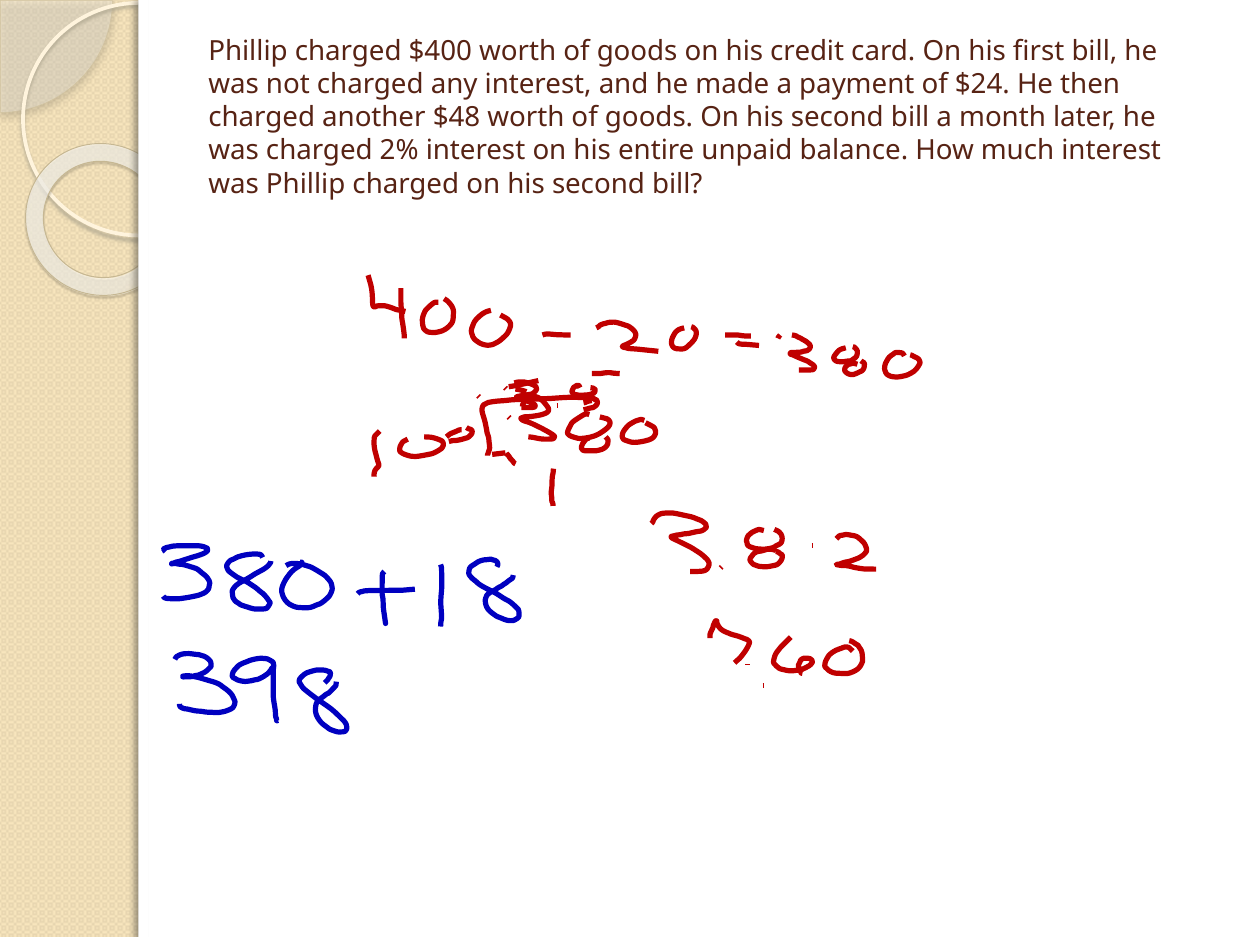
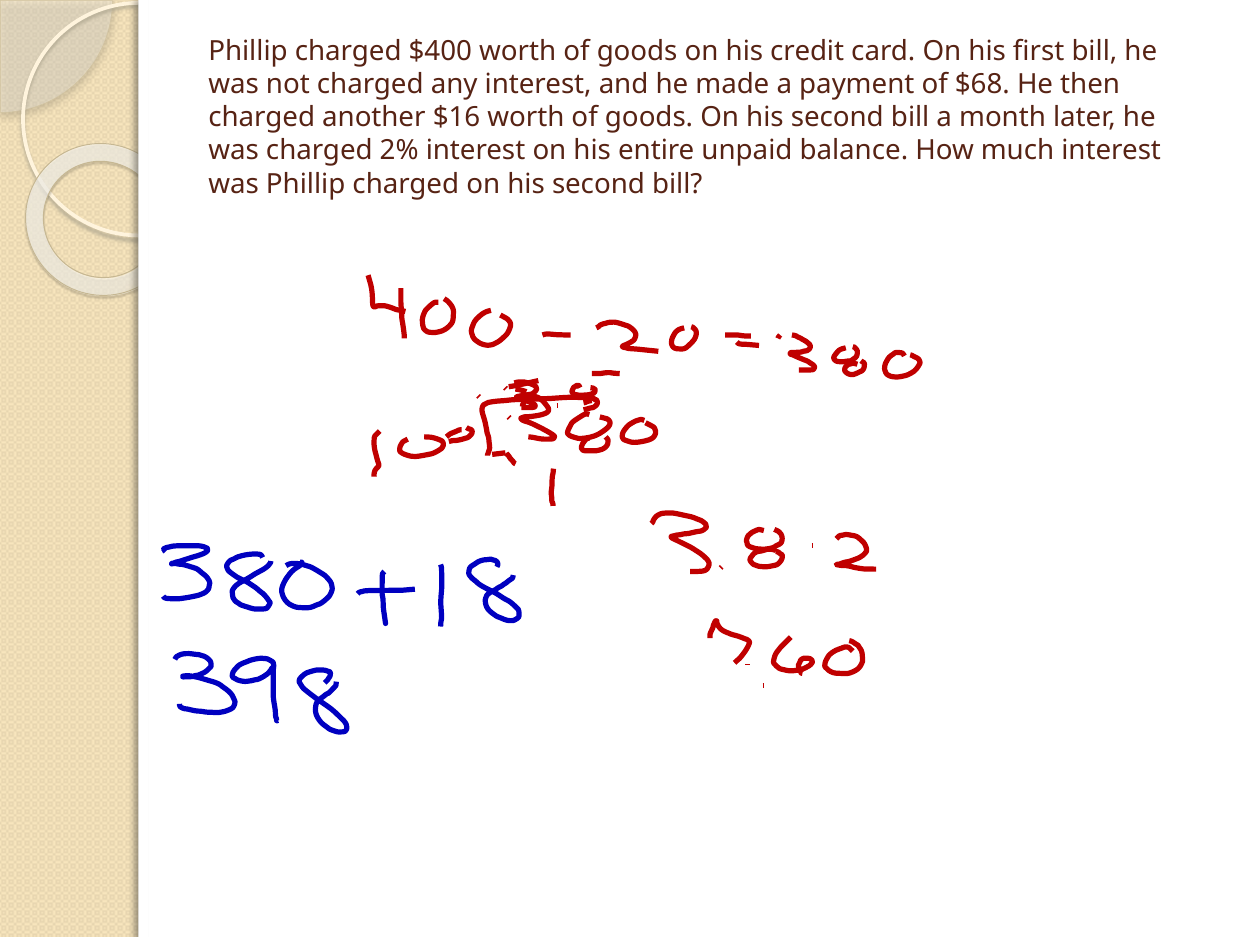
$24: $24 -> $68 (982, 84)
$48: $48 -> $16 (457, 117)
